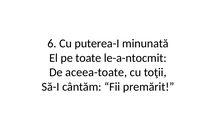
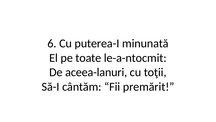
aceea-toate: aceea-toate -> aceea-lanuri (96, 72)
